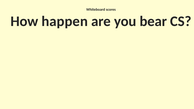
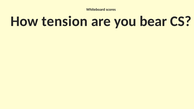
happen: happen -> tension (65, 21)
